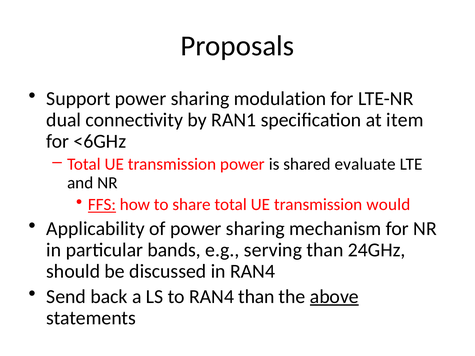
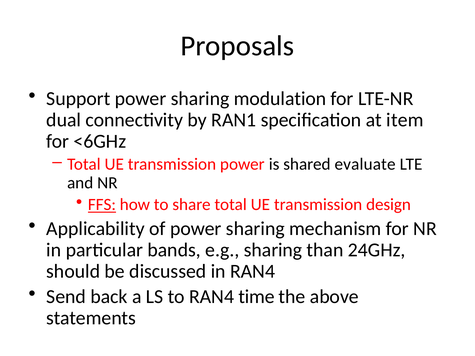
would: would -> design (388, 205)
e.g serving: serving -> sharing (273, 250)
RAN4 than: than -> time (256, 297)
above underline: present -> none (334, 297)
